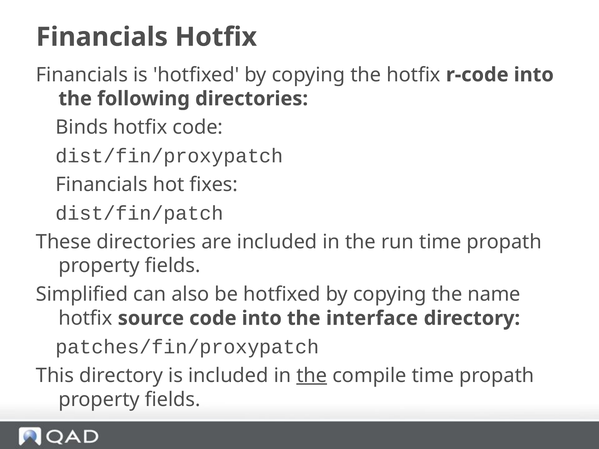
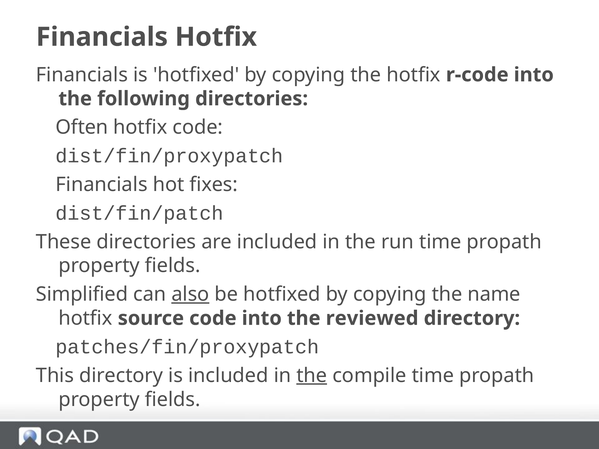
Binds: Binds -> Often (82, 127)
also underline: none -> present (190, 294)
interface: interface -> reviewed (372, 318)
